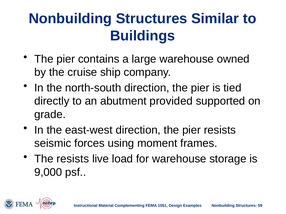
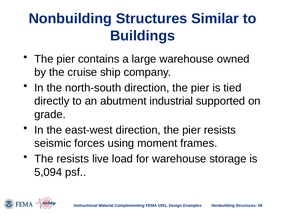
provided: provided -> industrial (171, 101)
9,000: 9,000 -> 5,094 (48, 173)
